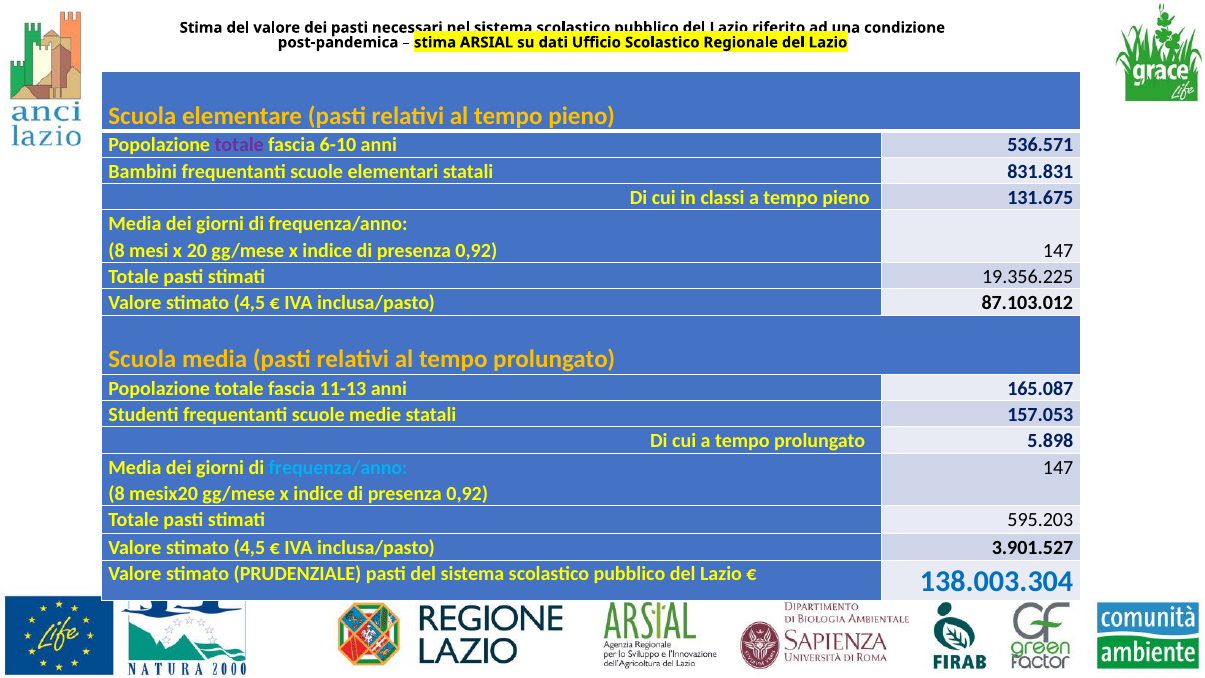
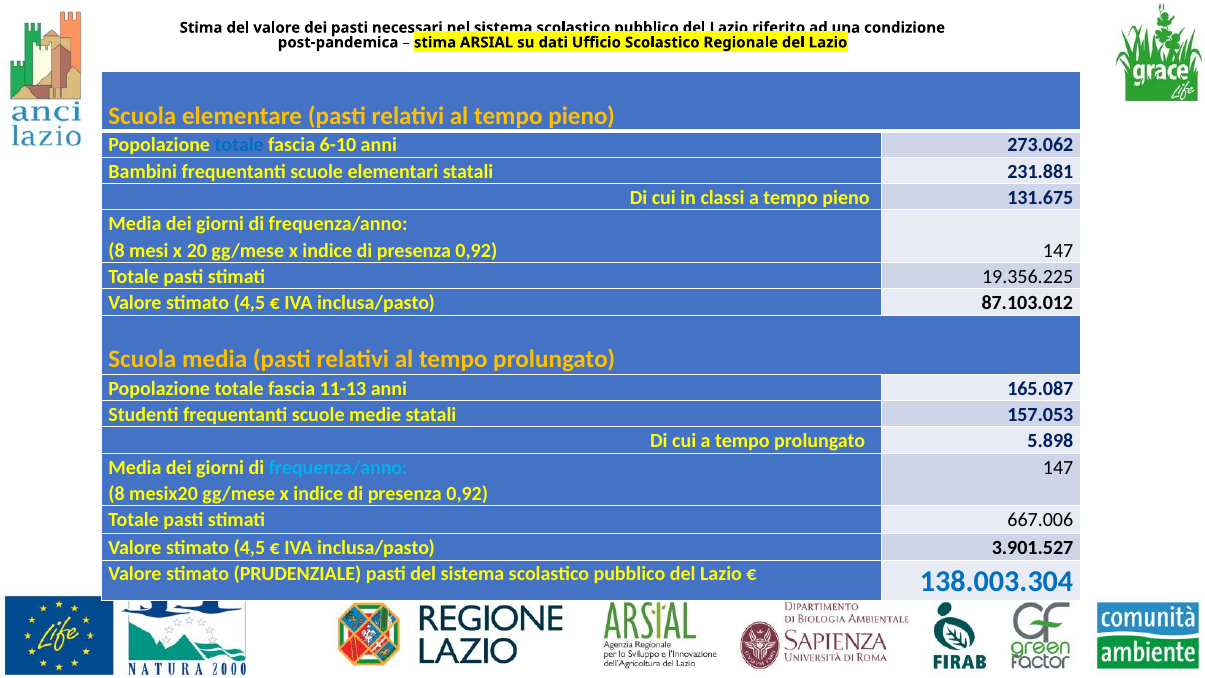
totale colour: purple -> blue (239, 145)
536.571: 536.571 -> 273.062 (1040, 145)
831.831: 831.831 -> 231.881 (1040, 172)
595.203: 595.203 -> 667.006 (1040, 520)
